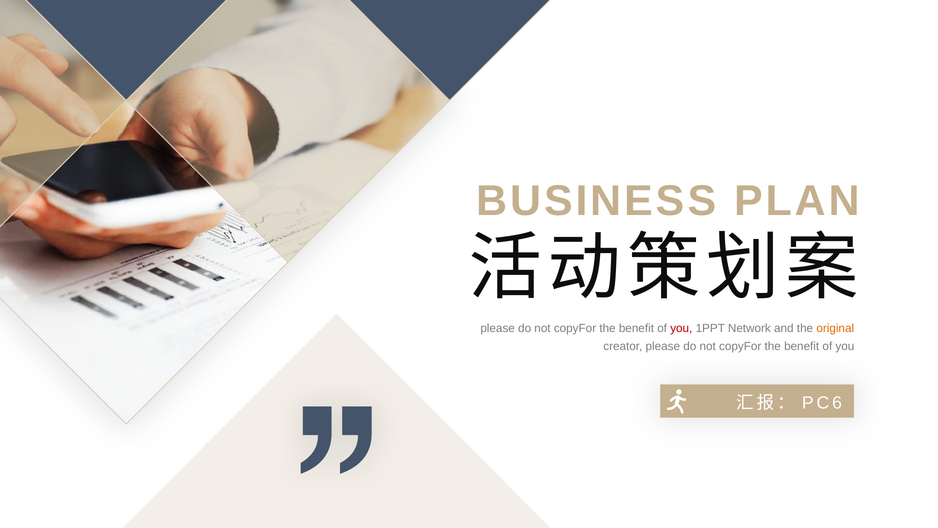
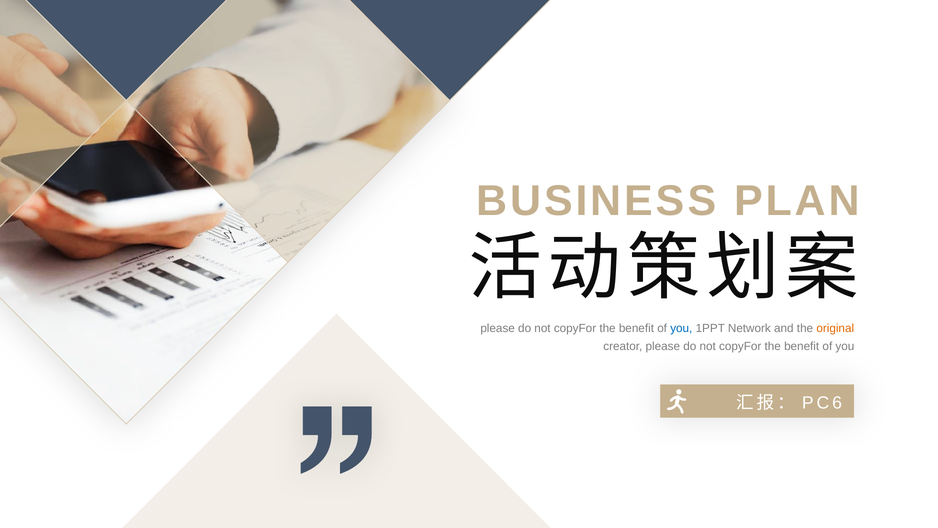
you colour: red -> blue (681, 328)
